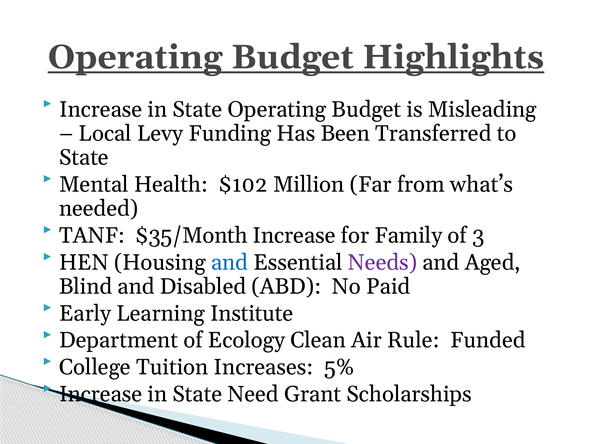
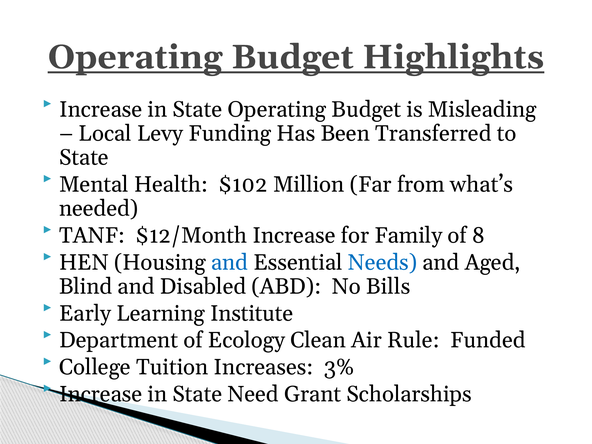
$35/Month: $35/Month -> $12/Month (191, 235)
3: 3 -> 8 (479, 235)
Needs colour: purple -> blue (382, 262)
Paid: Paid -> Bills (388, 286)
5%: 5% -> 3% (339, 367)
